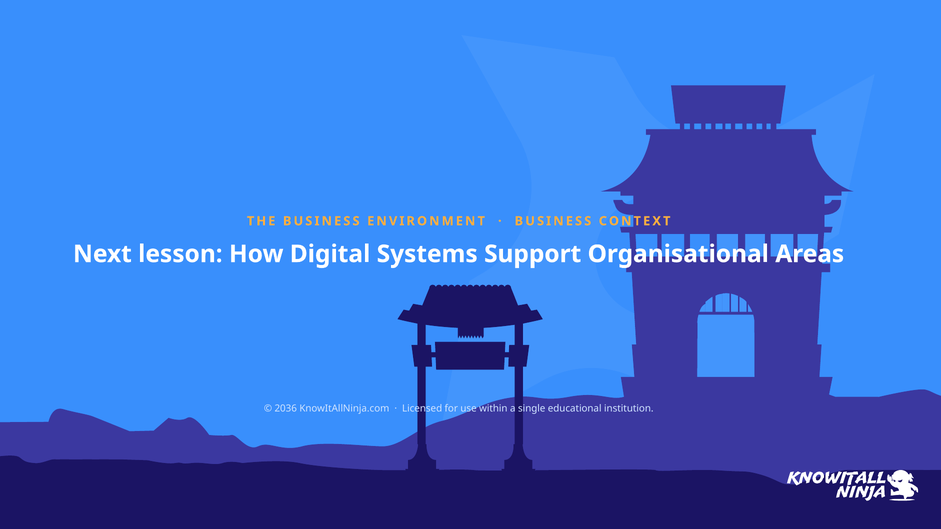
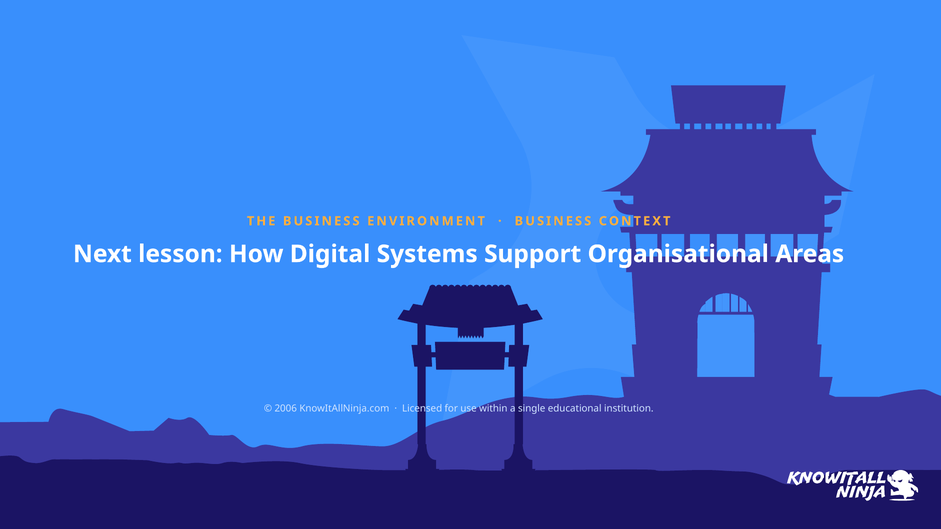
2036: 2036 -> 2006 (286, 409)
